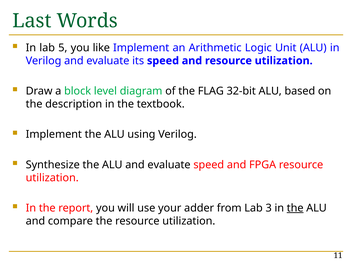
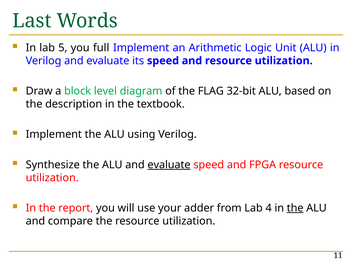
like: like -> full (101, 48)
evaluate underline: none -> present (169, 165)
3: 3 -> 4 (269, 208)
